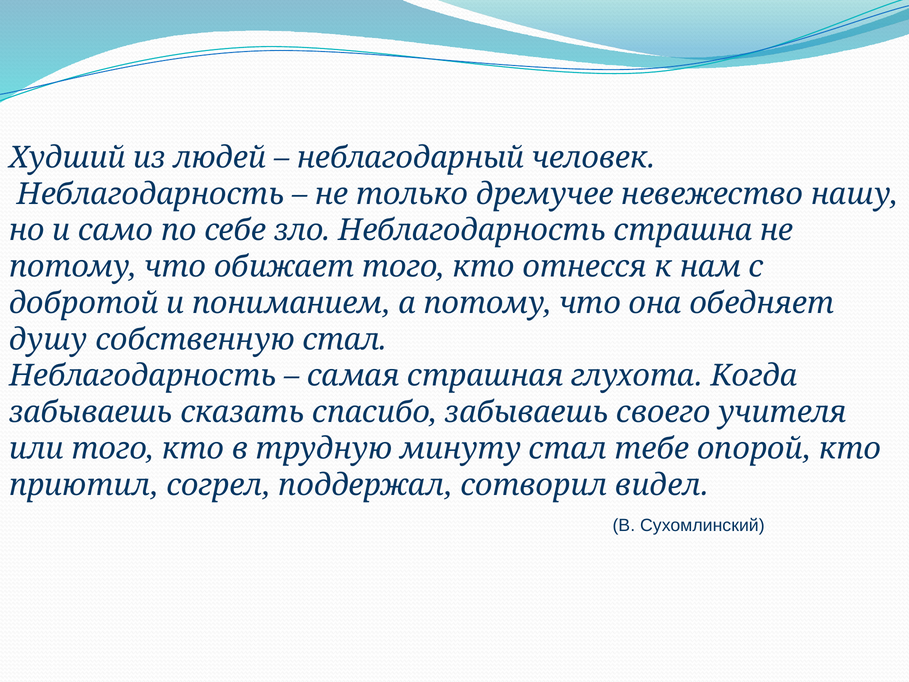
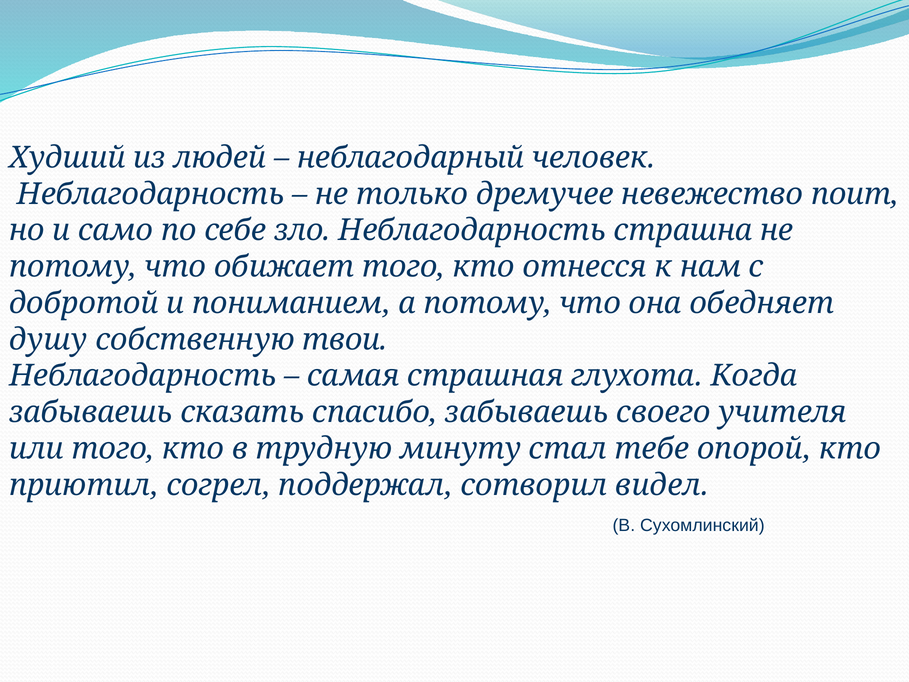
нашу: нашу -> поит (855, 194)
собственную стал: стал -> твои (345, 339)
